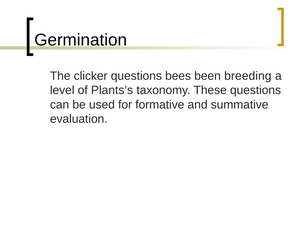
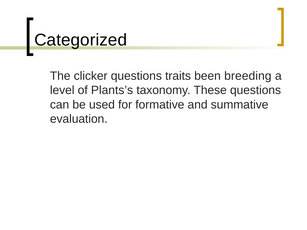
Germination: Germination -> Categorized (81, 40)
bees: bees -> traits (178, 76)
